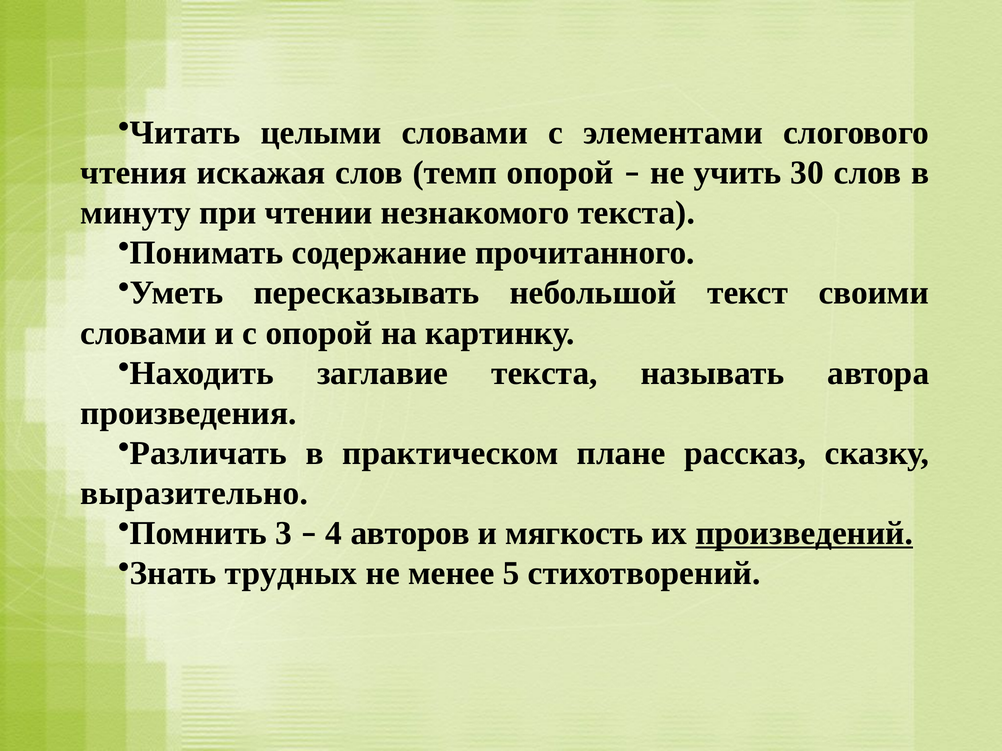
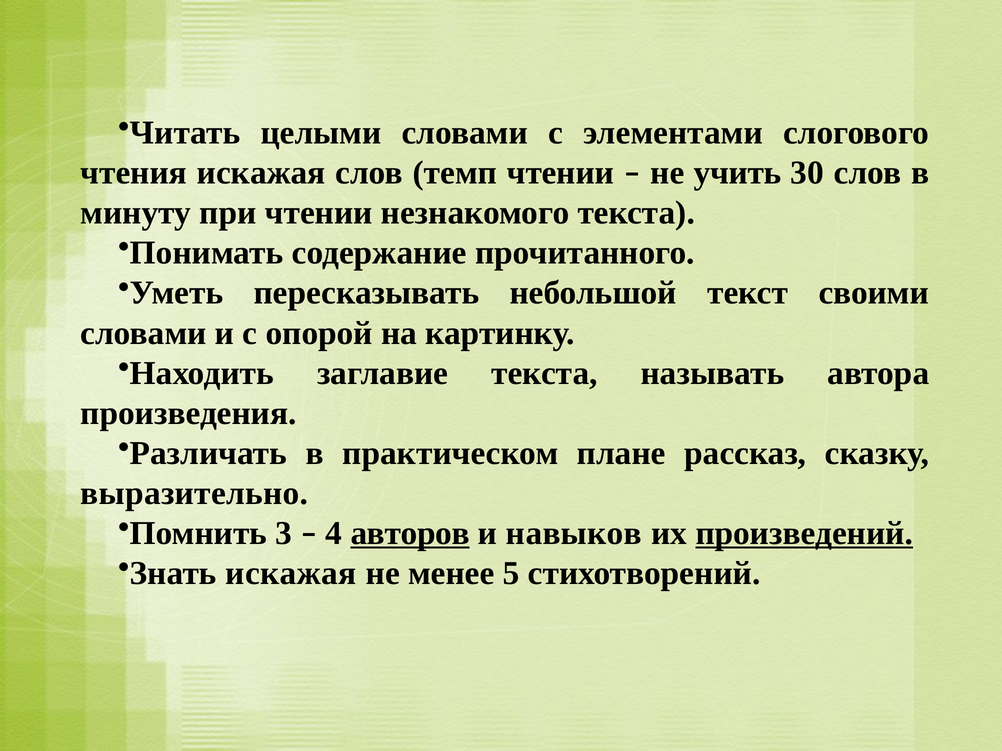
темп опорой: опорой -> чтении (560, 173)
авторов underline: none -> present (410, 534)
мягкость: мягкость -> навыков (574, 534)
Знать трудных: трудных -> искажая (291, 574)
